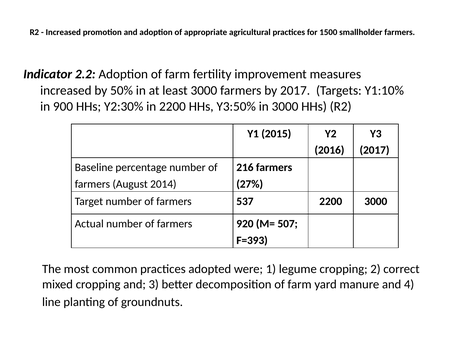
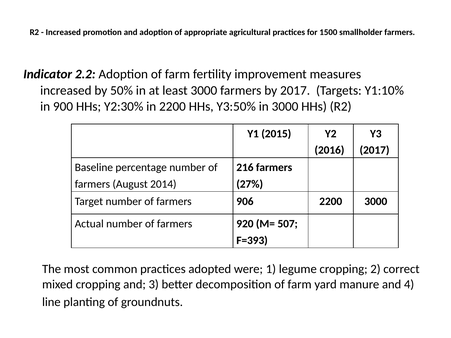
537: 537 -> 906 (245, 201)
